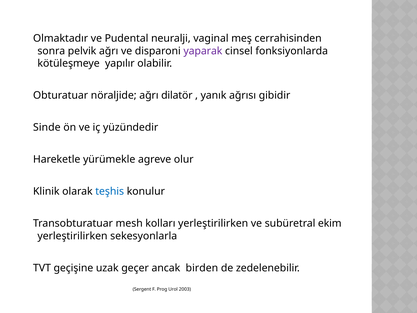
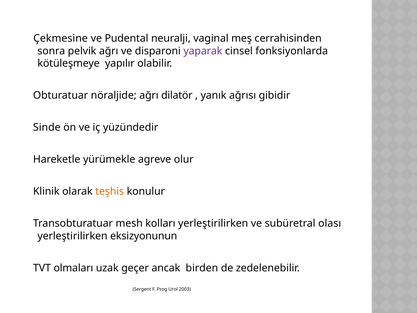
Olmaktadır: Olmaktadır -> Çekmesine (61, 38)
teşhis colour: blue -> orange (110, 191)
ekim: ekim -> olası (330, 223)
sekesyonlarla: sekesyonlarla -> eksizyonunun (144, 236)
geçişine: geçişine -> olmaları (73, 268)
